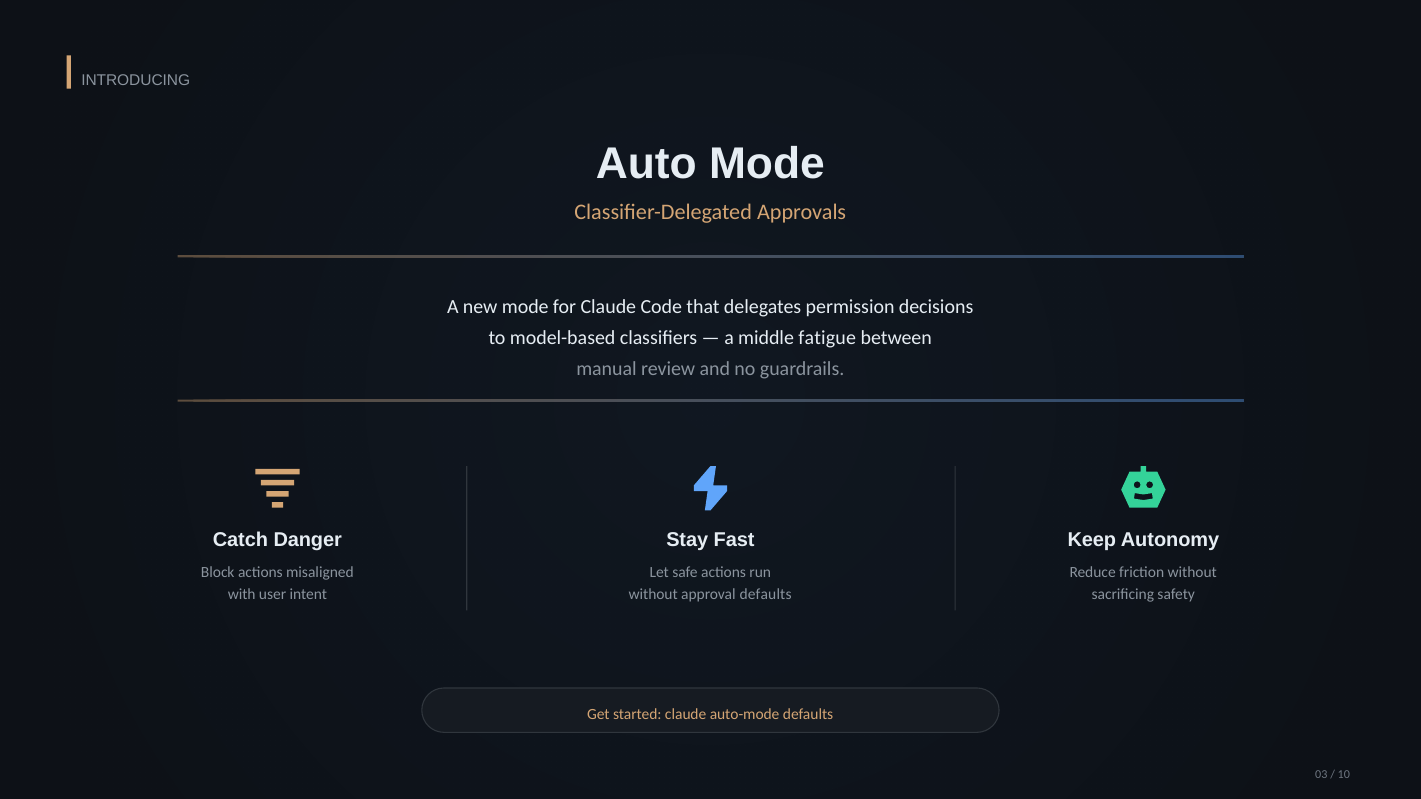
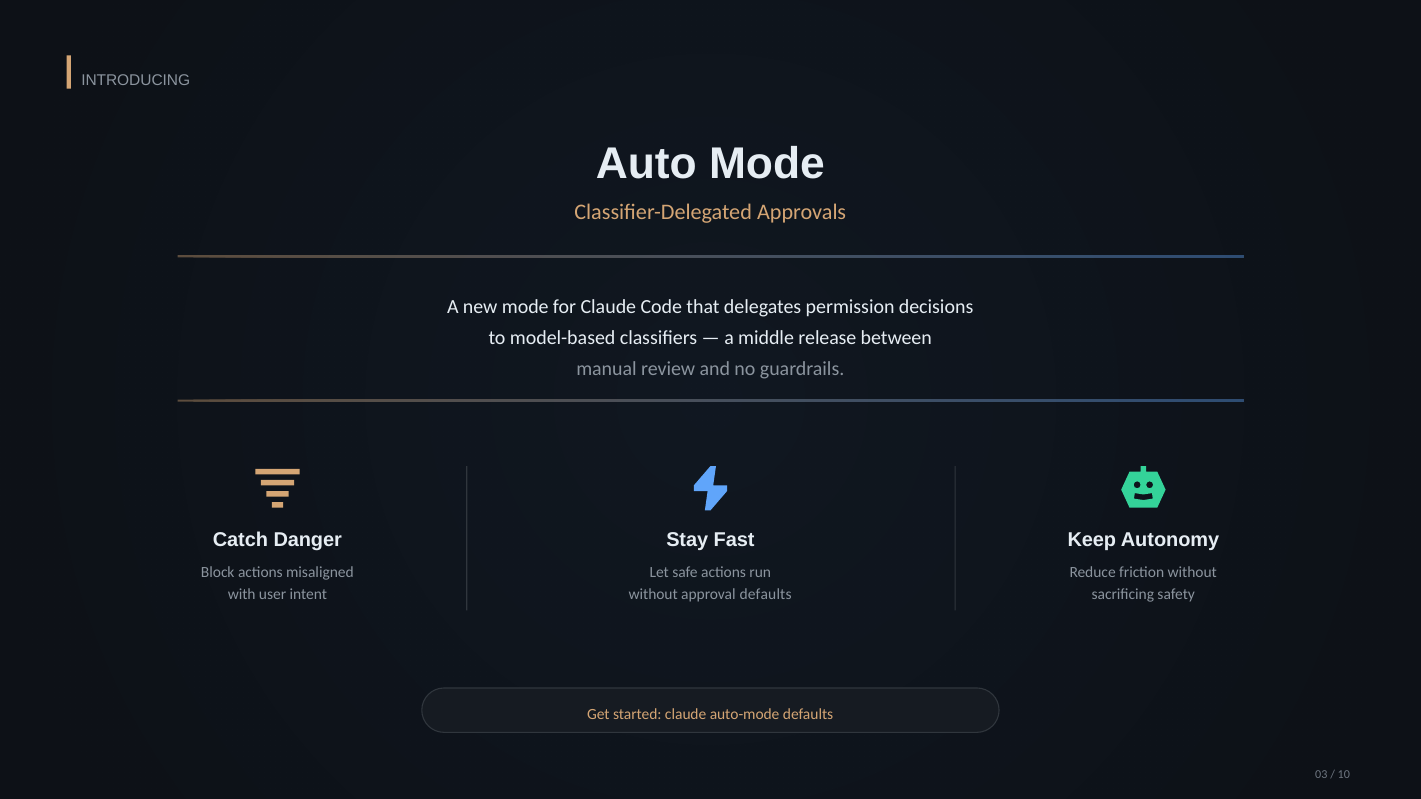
fatigue: fatigue -> release (827, 338)
